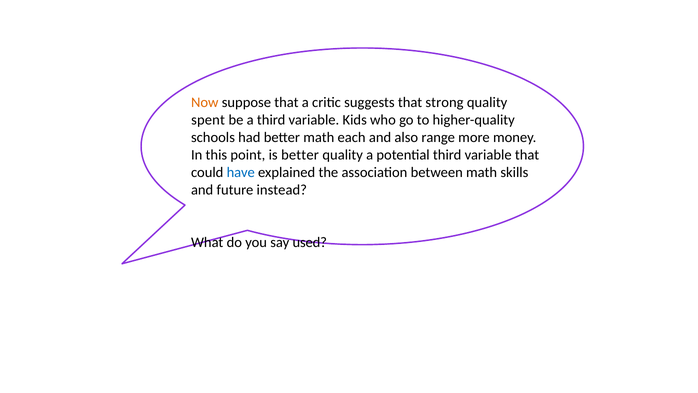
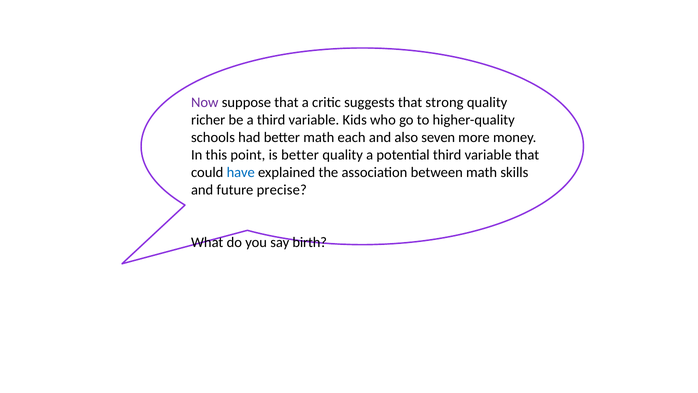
Now colour: orange -> purple (205, 103)
spent: spent -> richer (208, 120)
range: range -> seven (438, 137)
instead: instead -> precise (282, 190)
used: used -> birth (310, 242)
